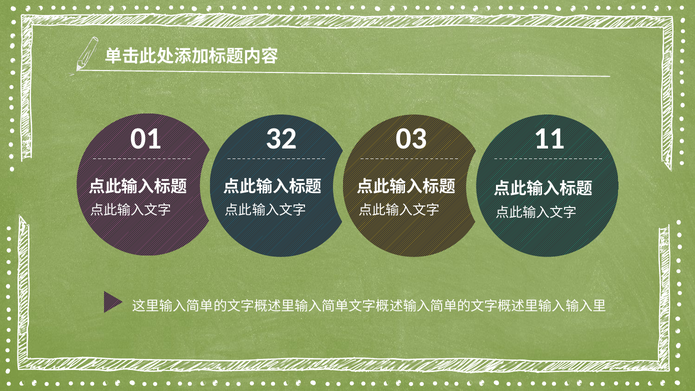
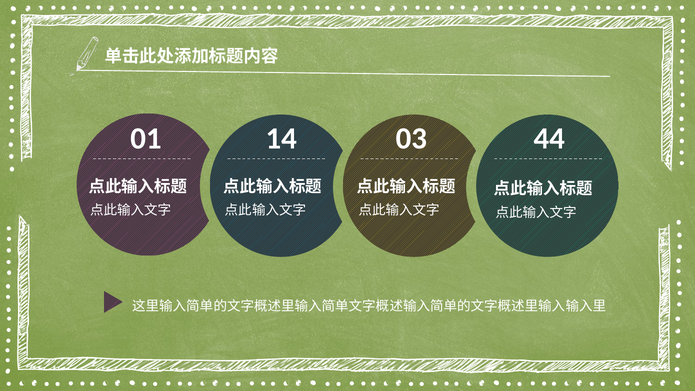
32: 32 -> 14 (281, 138)
11: 11 -> 44 (549, 138)
